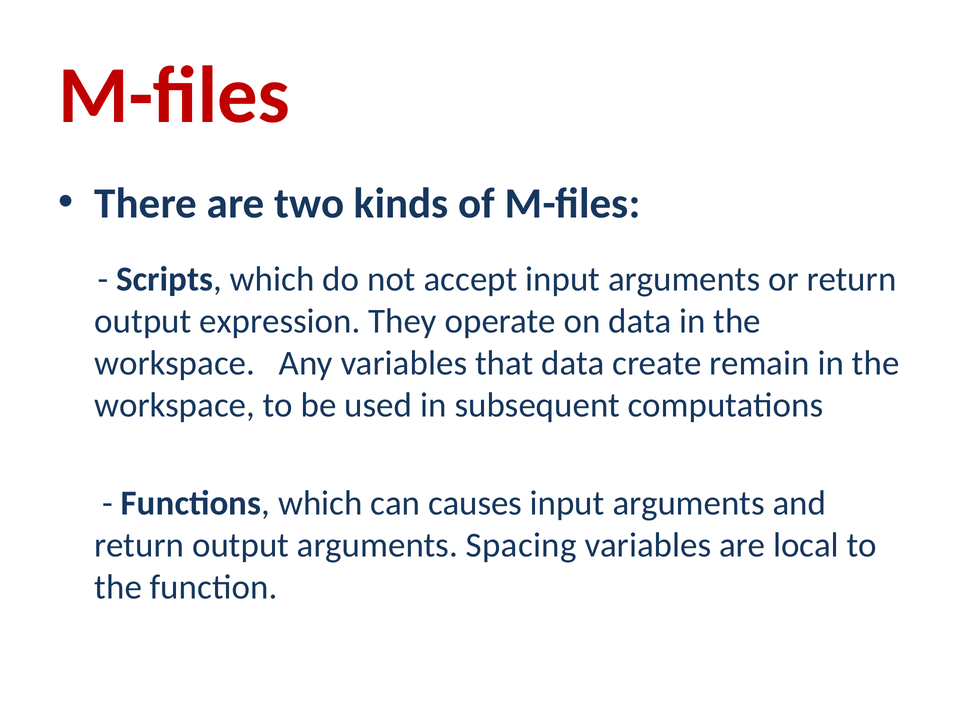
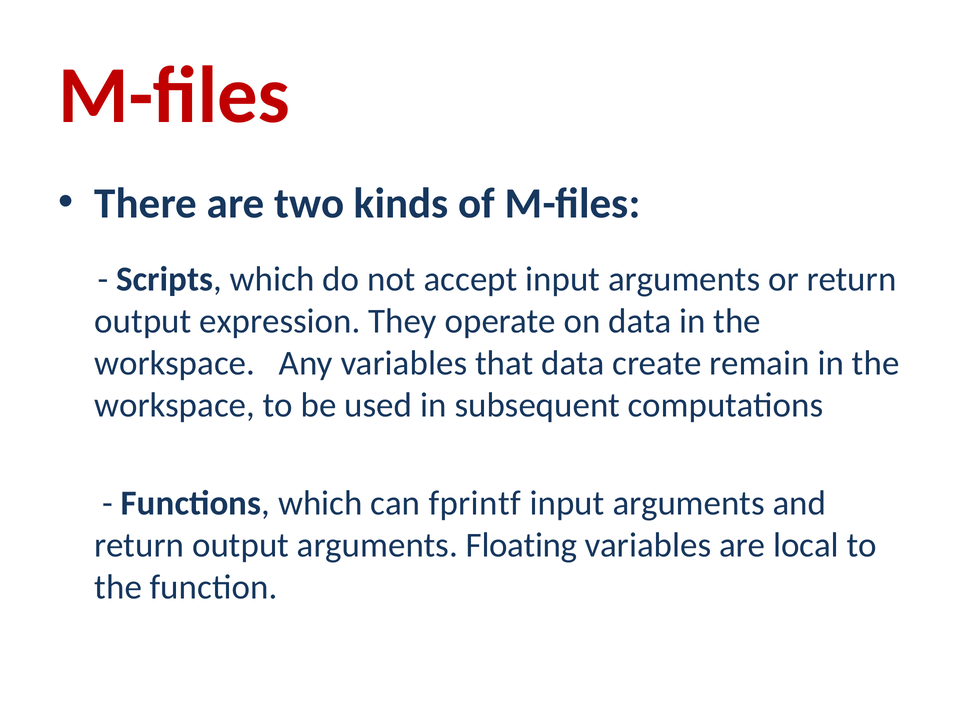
causes: causes -> fprintf (475, 503)
Spacing: Spacing -> Floating (522, 545)
